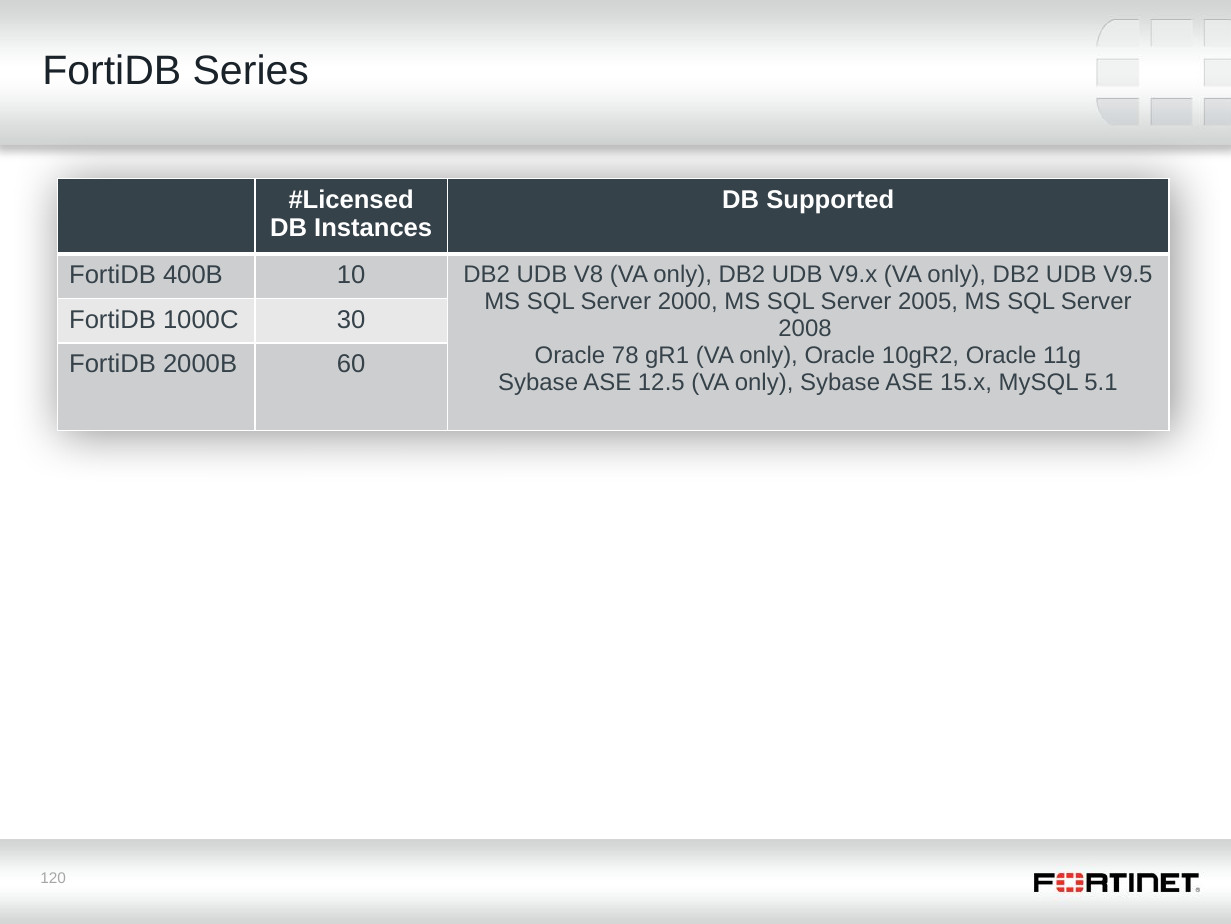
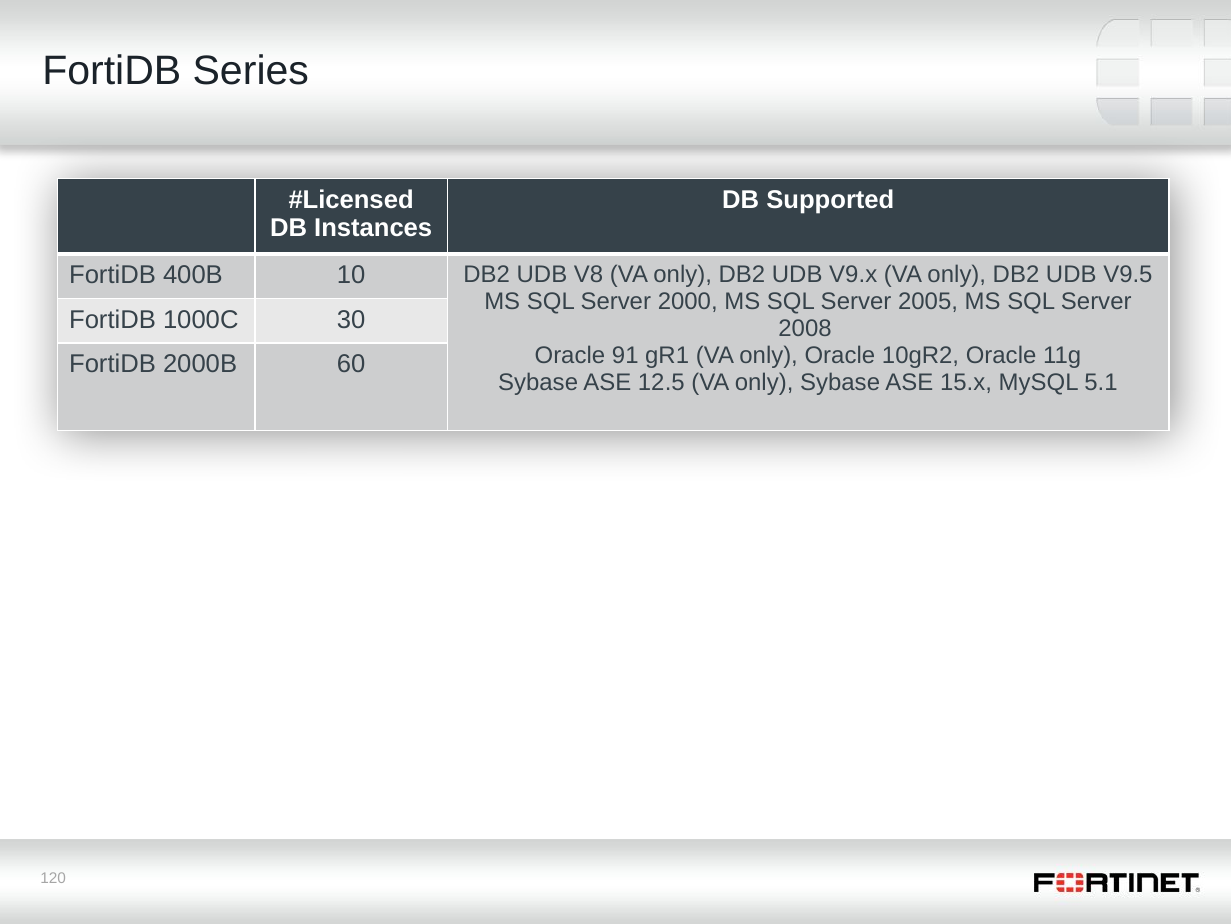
78: 78 -> 91 (625, 355)
